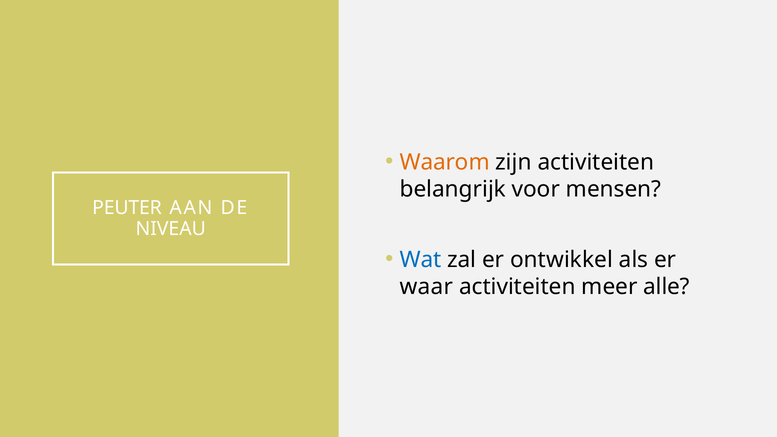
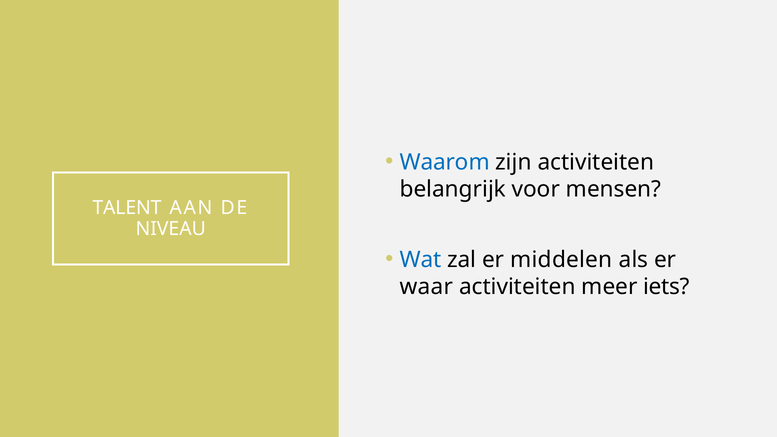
Waarom colour: orange -> blue (445, 162)
PEUTER: PEUTER -> TALENT (127, 208)
ontwikkel: ontwikkel -> middelen (561, 260)
alle: alle -> iets (667, 287)
